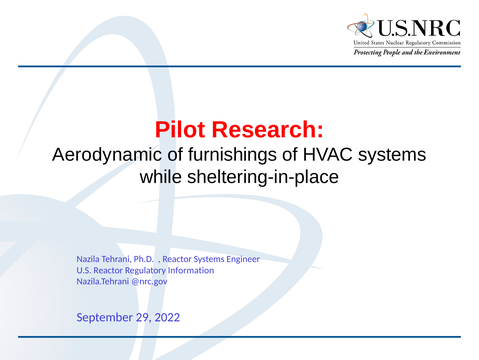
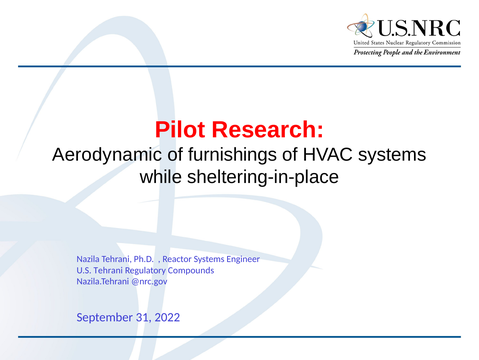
U.S Reactor: Reactor -> Tehrani (108, 270)
Information: Information -> Compounds (191, 270)
29: 29 -> 31 (144, 317)
